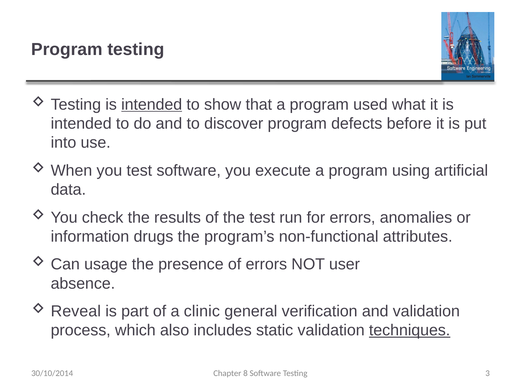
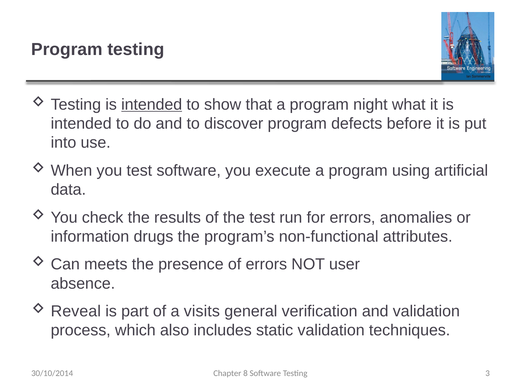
used: used -> night (370, 104)
usage: usage -> meets (106, 264)
clinic: clinic -> visits (202, 311)
techniques underline: present -> none (410, 330)
